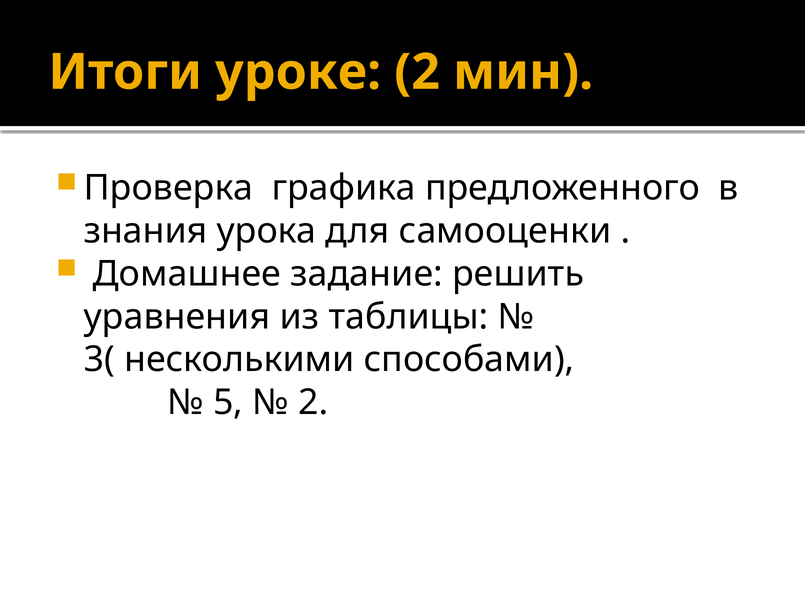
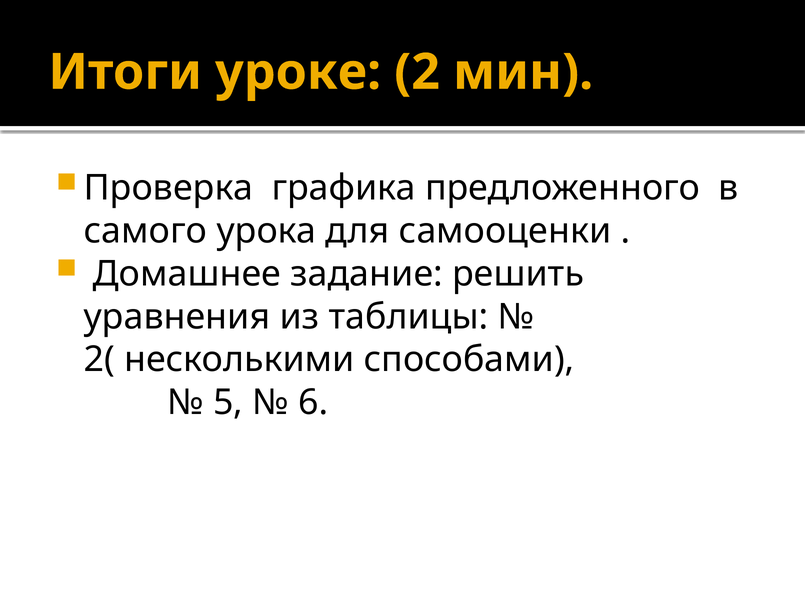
знания: знания -> самого (145, 231)
3(: 3( -> 2( (99, 360)
2: 2 -> 6 (313, 403)
